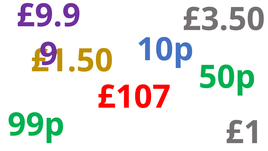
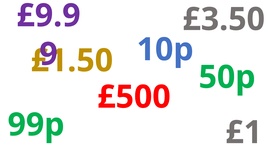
£107: £107 -> £500 (134, 97)
